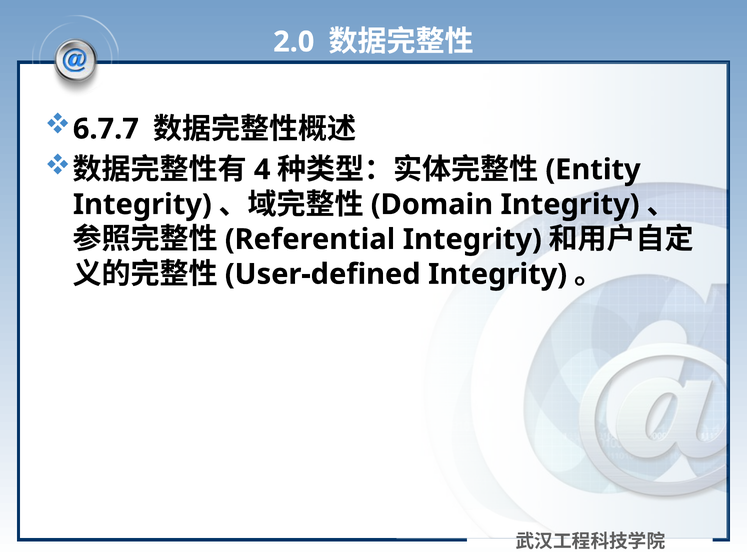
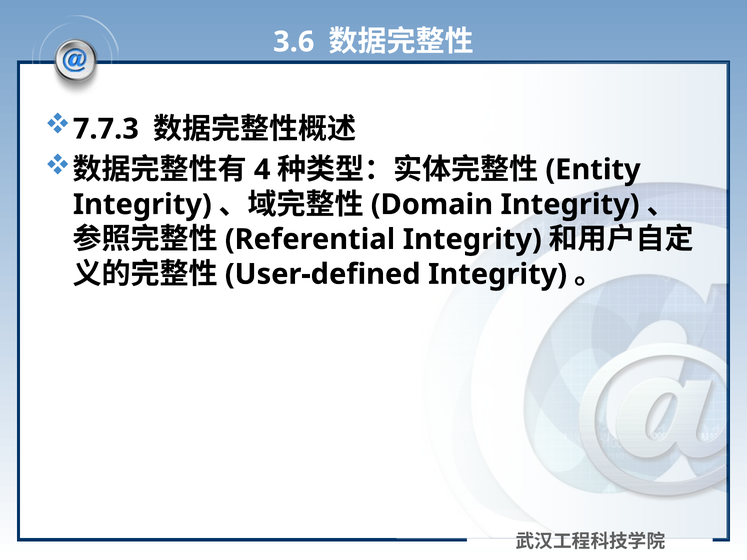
2.0: 2.0 -> 3.6 (294, 42)
6.7.7: 6.7.7 -> 7.7.3 (106, 129)
